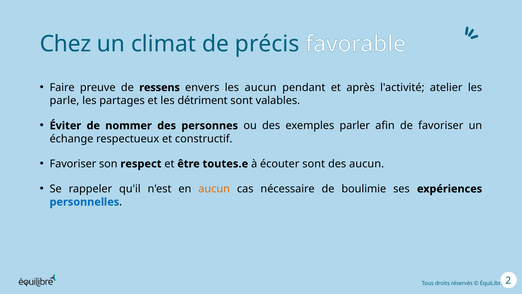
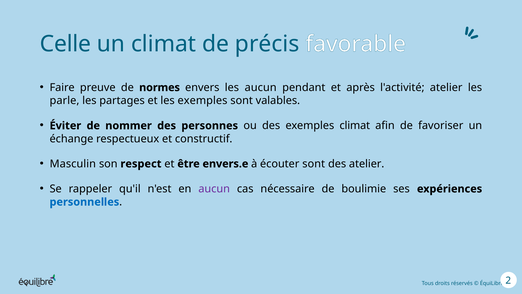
Chez: Chez -> Celle (65, 44)
ressens: ressens -> normes (160, 87)
les détriment: détriment -> exemples (202, 100)
exemples parler: parler -> climat (355, 126)
Favoriser: Favoriser -> Masculin (73, 164)
toutes.e: toutes.e -> envers.e (225, 164)
des aucun: aucun -> atelier (367, 164)
aucun colour: orange -> purple (214, 189)
